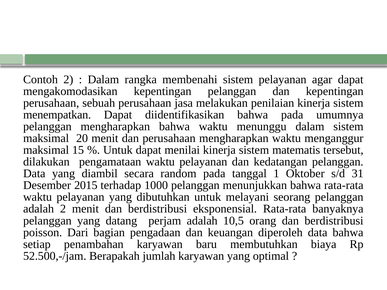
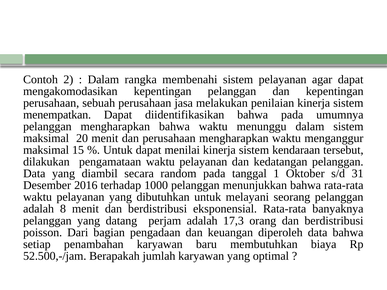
matematis: matematis -> kendaraan (296, 150)
2015: 2015 -> 2016 (86, 185)
adalah 2: 2 -> 8 (63, 209)
10,5: 10,5 -> 17,3 (233, 221)
